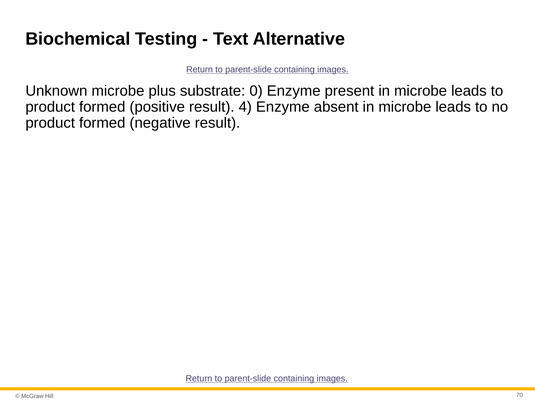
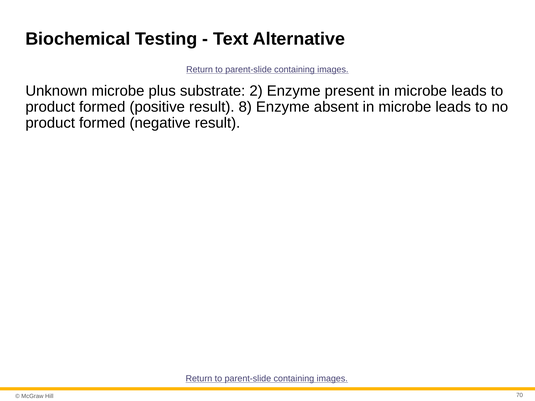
0: 0 -> 2 (256, 91)
4: 4 -> 8 (245, 107)
